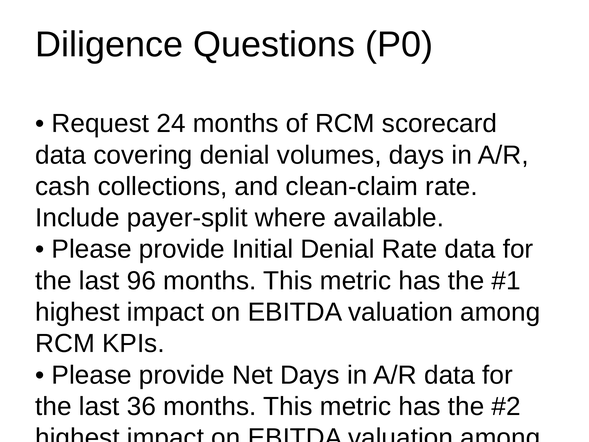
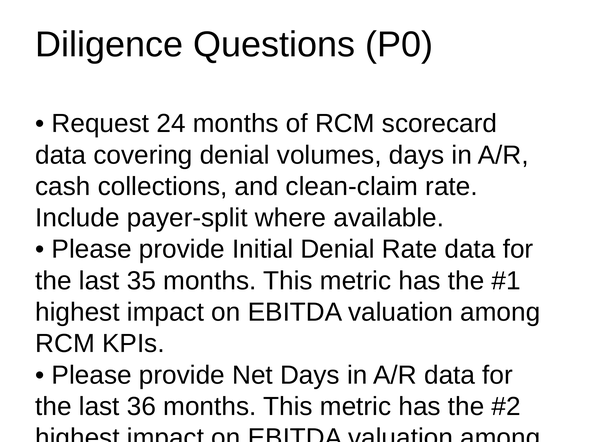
96: 96 -> 35 (141, 281)
